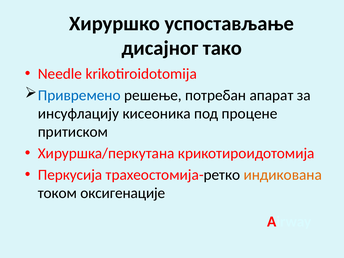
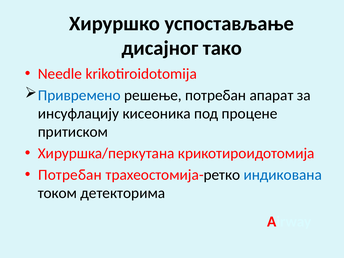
Перкусија: Перкусија -> Потребан (70, 175)
индикована colour: orange -> blue (283, 175)
оксигенације: оксигенације -> детекторима (123, 193)
